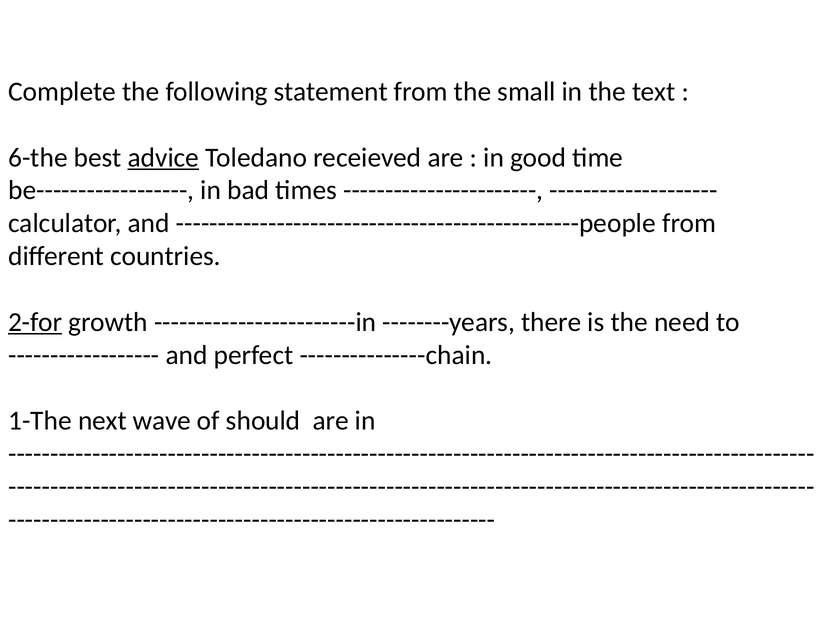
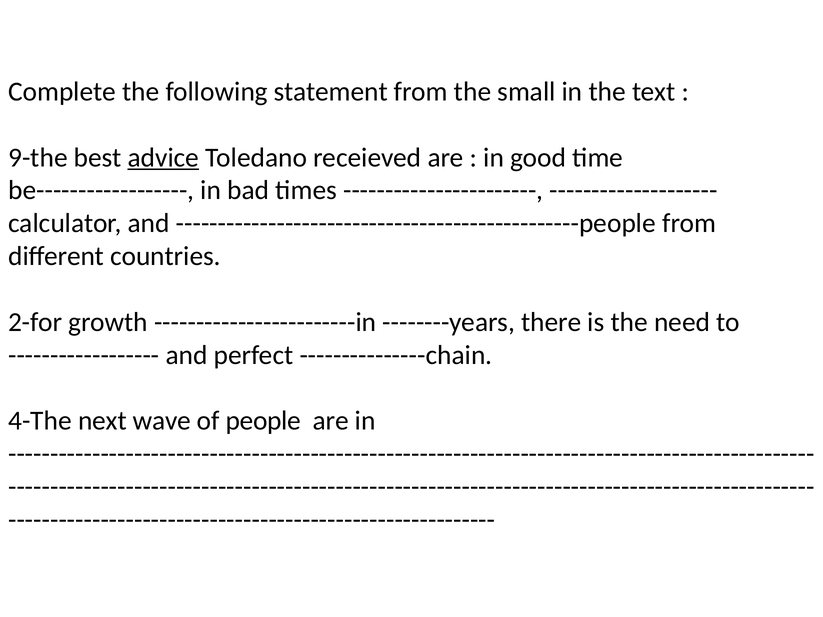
6-the: 6-the -> 9-the (38, 158)
2-for underline: present -> none (35, 322)
1-The: 1-The -> 4-The (40, 421)
should: should -> people (263, 421)
